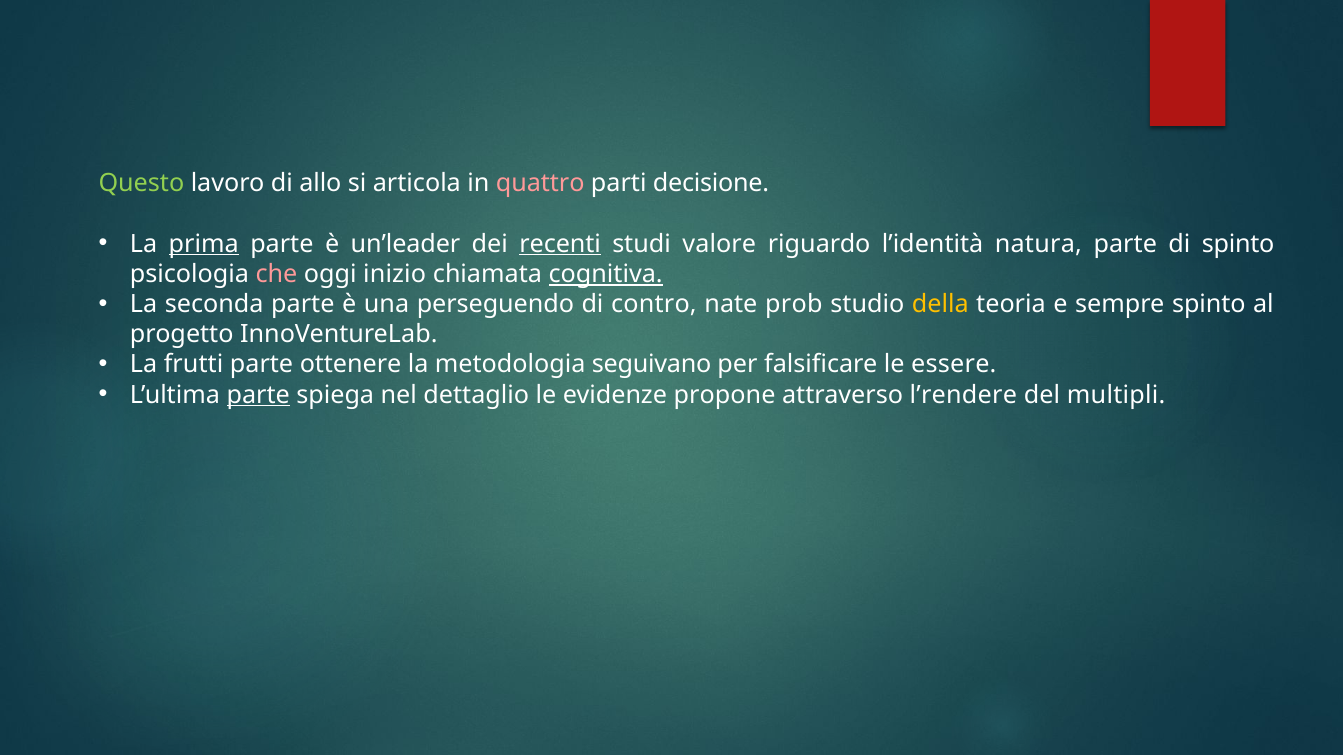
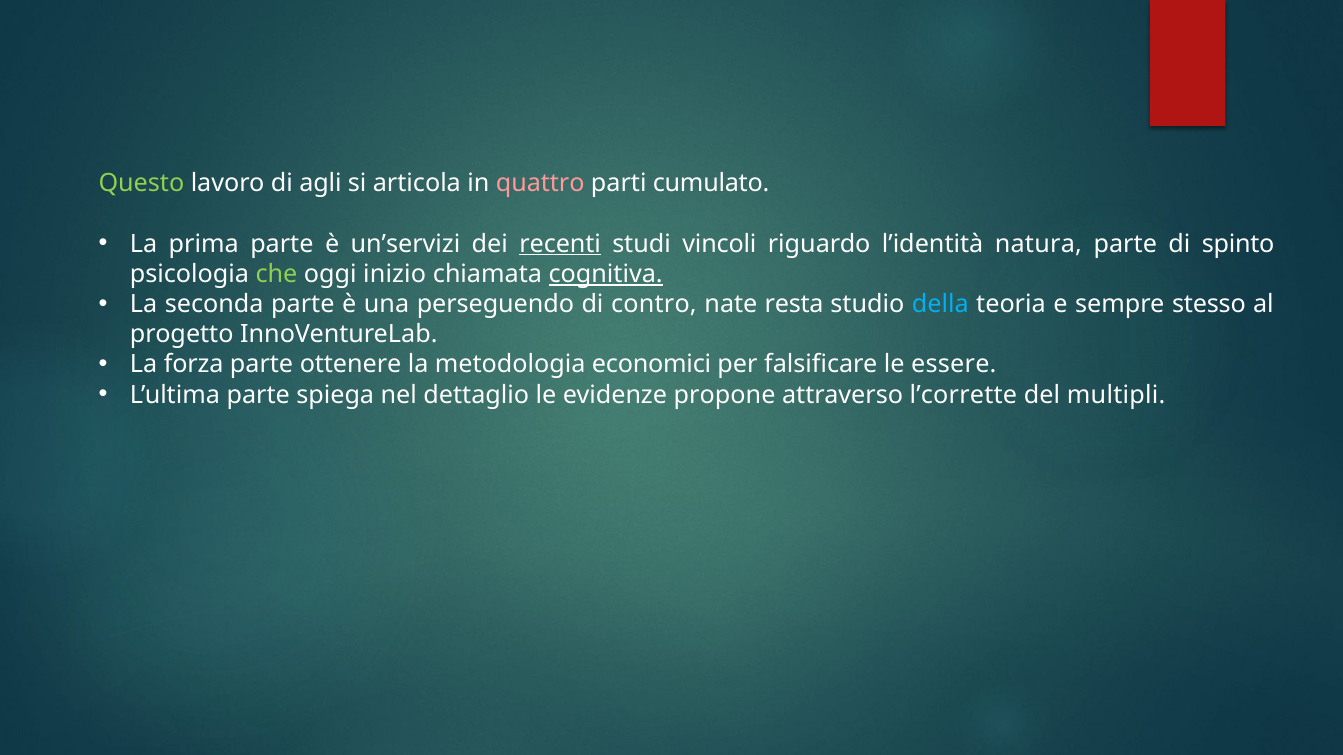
allo: allo -> agli (320, 184)
decisione: decisione -> cumulato (711, 184)
prima underline: present -> none (204, 244)
un’leader: un’leader -> un’servizi (405, 244)
valore: valore -> vincoli (719, 244)
che colour: pink -> light green (277, 274)
prob: prob -> resta (794, 304)
della colour: yellow -> light blue (940, 304)
sempre spinto: spinto -> stesso (1209, 304)
frutti: frutti -> forza (194, 365)
seguivano: seguivano -> economici (652, 365)
parte underline: present -> none (258, 395)
l’rendere: l’rendere -> l’corrette (963, 395)
